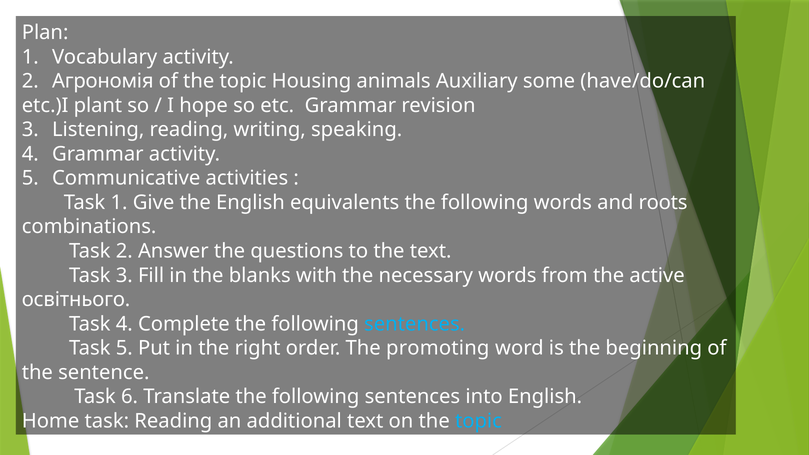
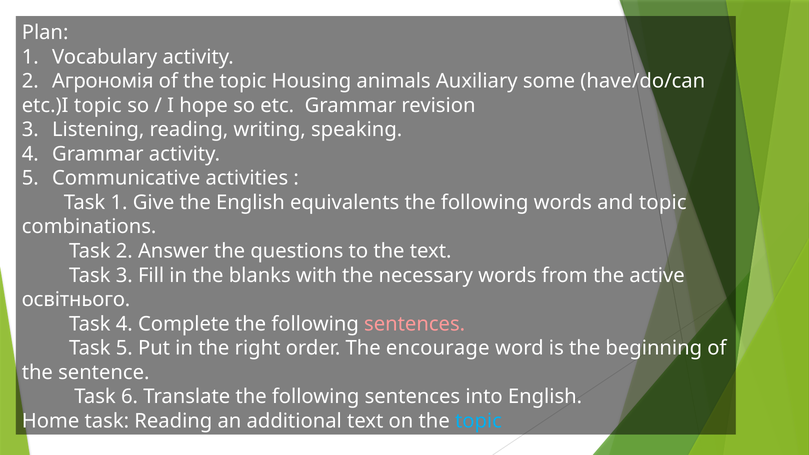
etc.)I plant: plant -> topic (98, 105)
and roots: roots -> topic (663, 203)
sentences colour: light blue -> pink (415, 324)
promoting: promoting -> encourage (438, 348)
